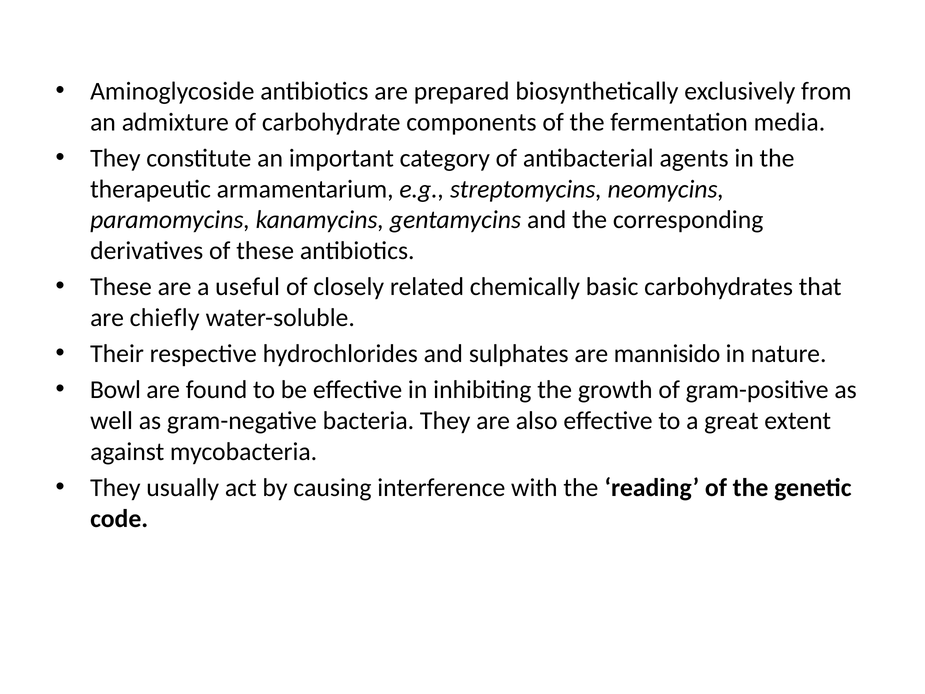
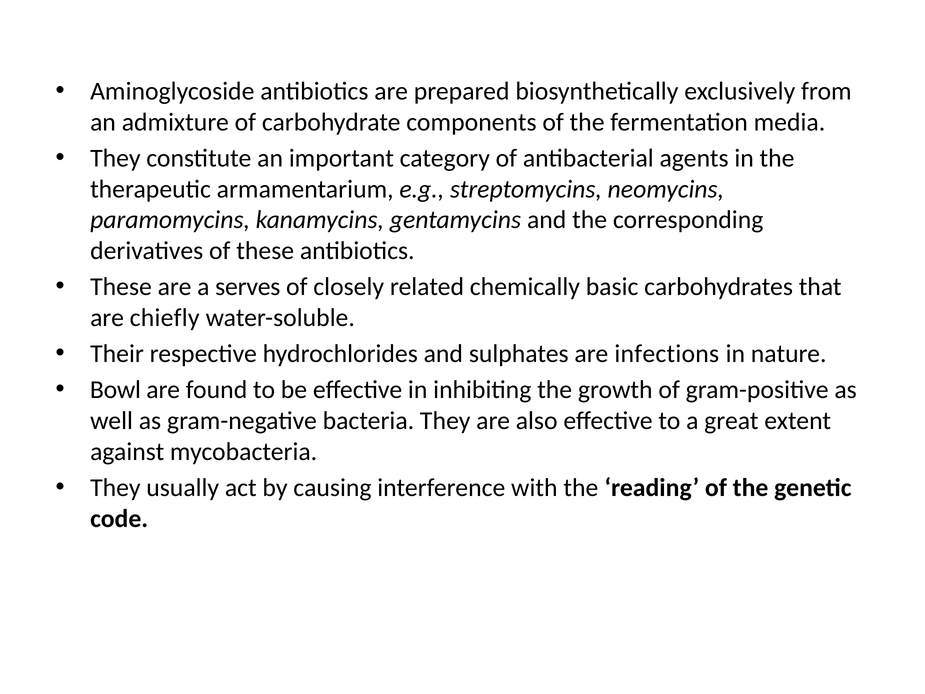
useful: useful -> serves (248, 287)
mannisido: mannisido -> infections (667, 354)
